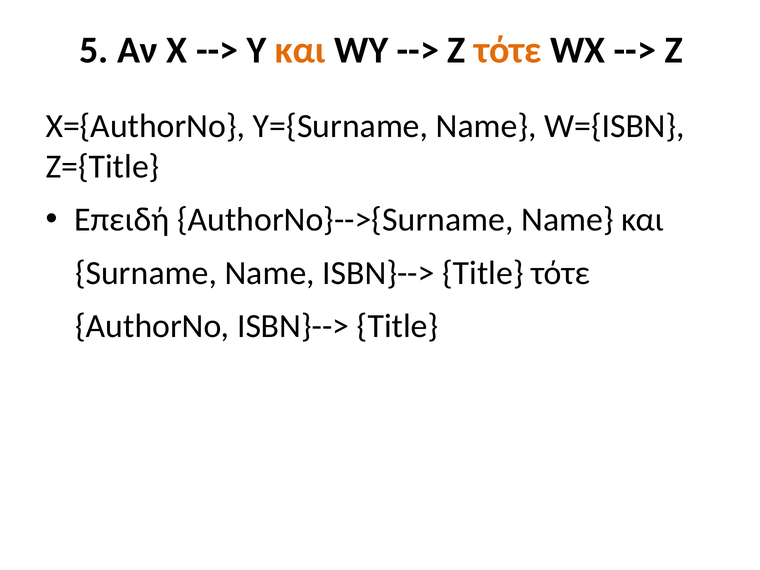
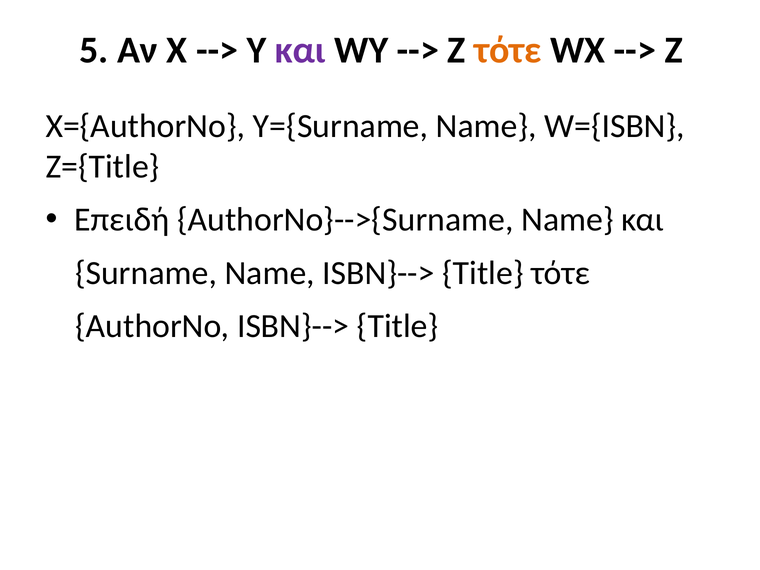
και colour: orange -> purple (300, 50)
